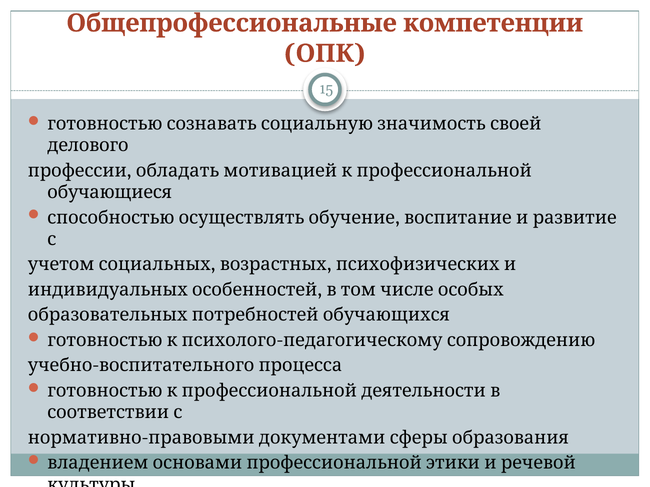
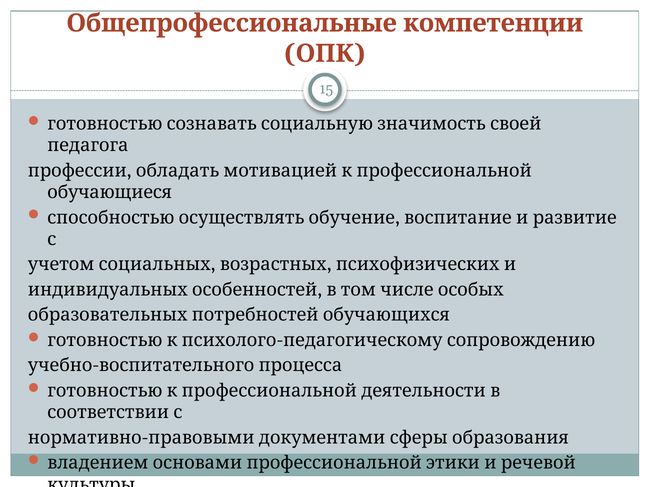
делового: делового -> педагога (88, 146)
